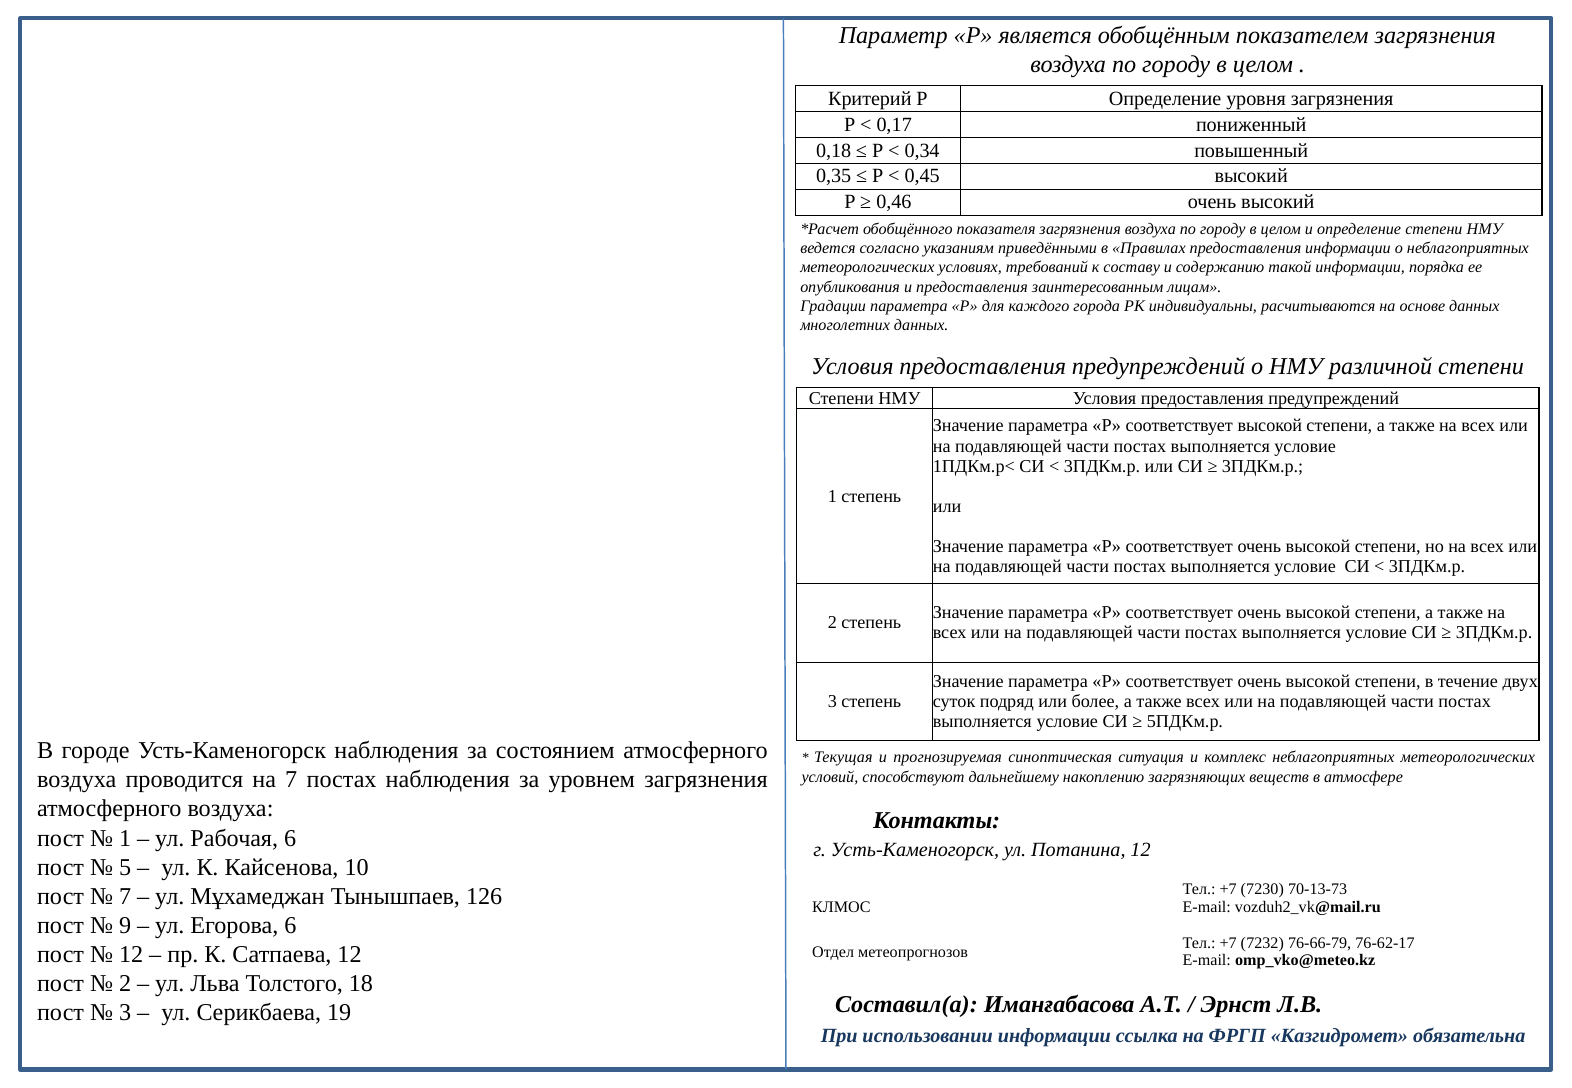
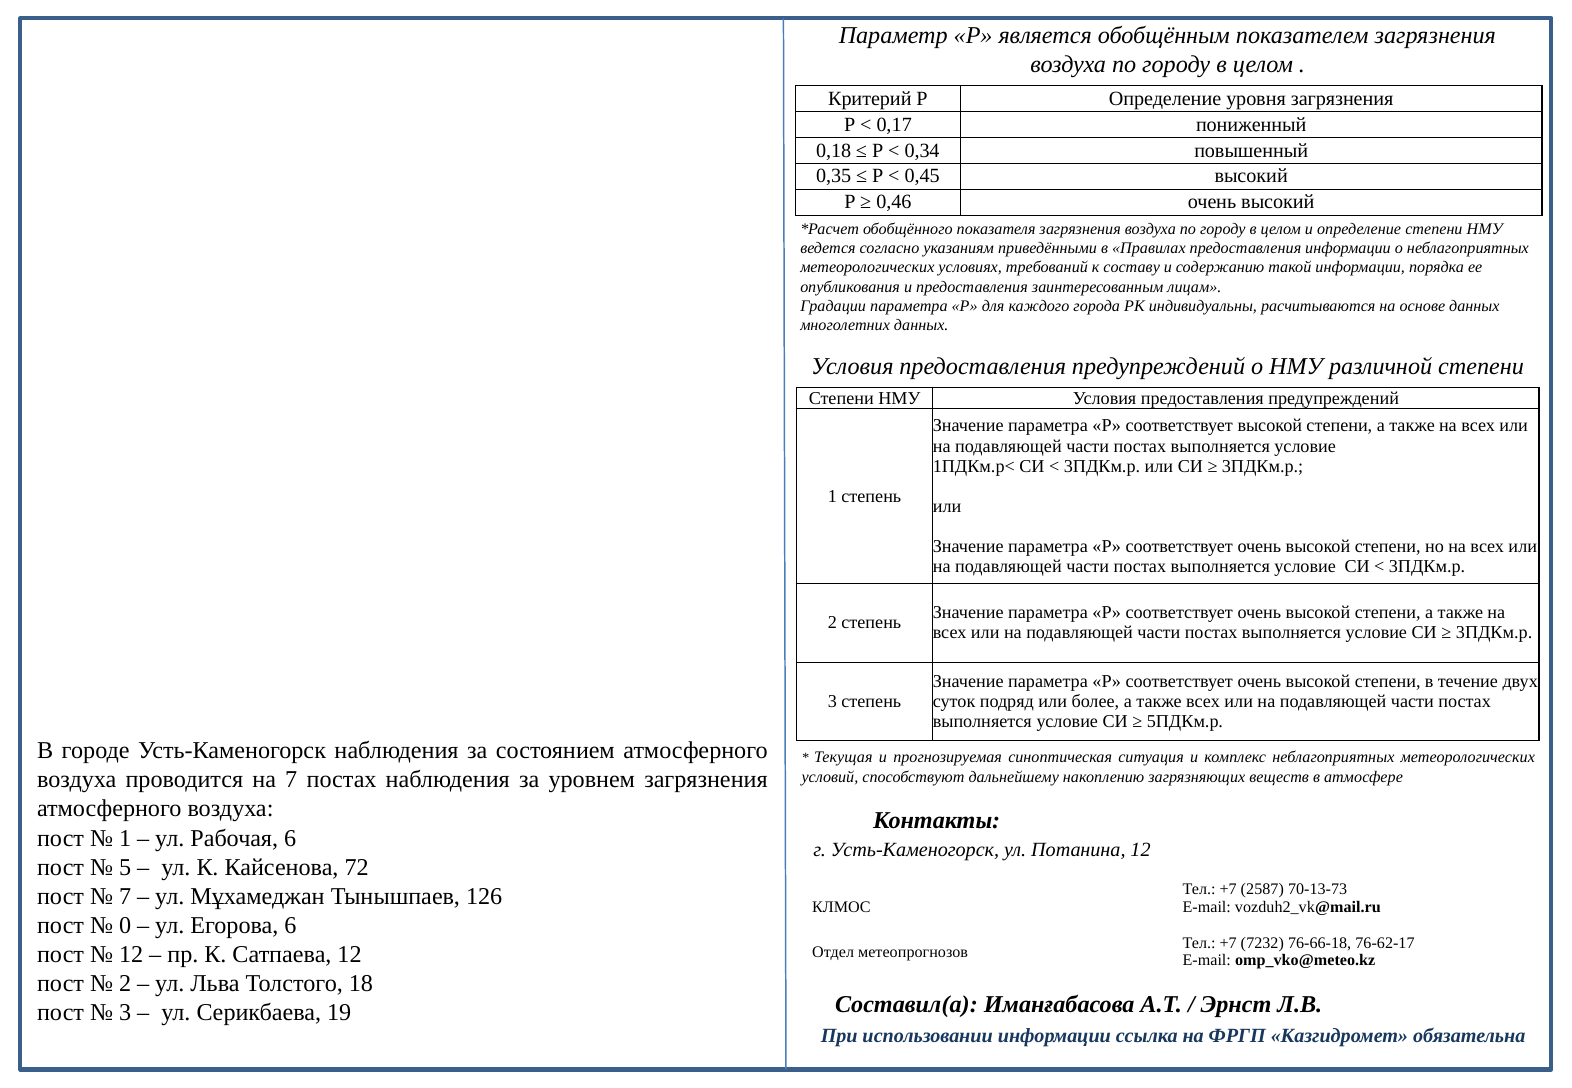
10: 10 -> 72 (357, 867)
7230: 7230 -> 2587 (1262, 890)
9: 9 -> 0 (125, 925)
76-66-79: 76-66-79 -> 76-66-18 (1320, 943)
